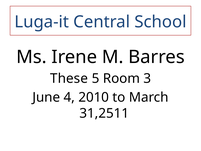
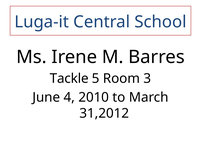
These: These -> Tackle (69, 78)
31,2511: 31,2511 -> 31,2012 (104, 113)
